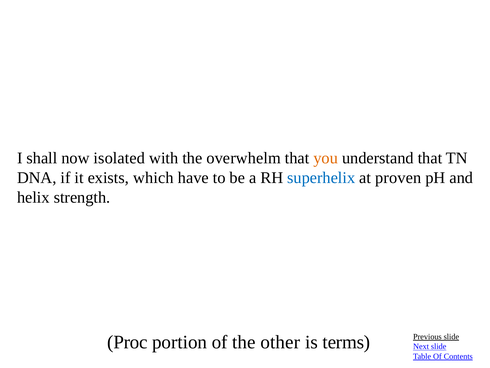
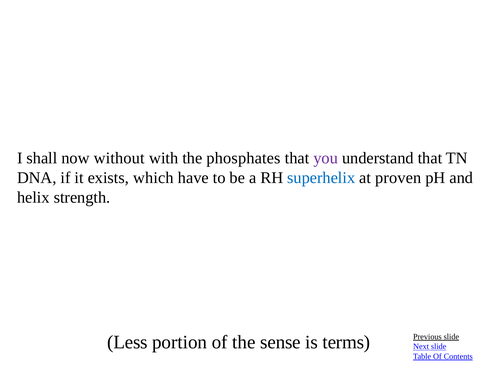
isolated: isolated -> without (119, 158)
overwhelm: overwhelm -> phosphates (244, 158)
you colour: orange -> purple (326, 158)
Proc: Proc -> Less (127, 342)
other: other -> sense (280, 342)
